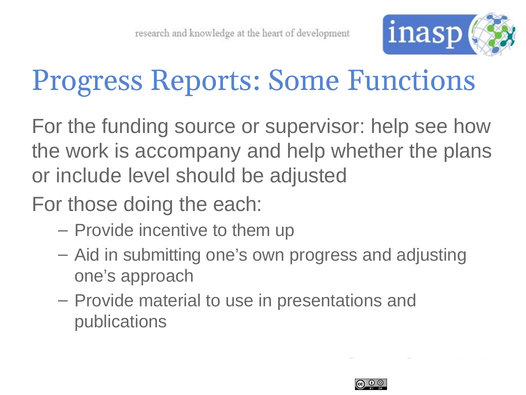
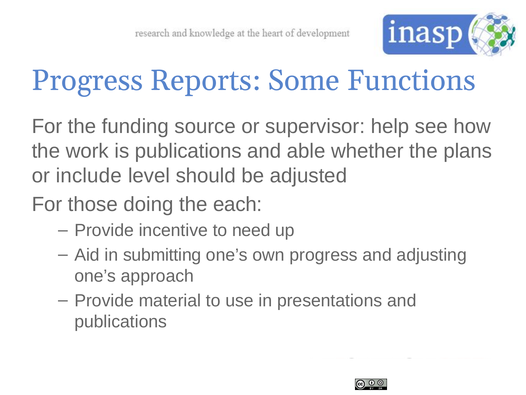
is accompany: accompany -> publications (188, 151)
and help: help -> able (306, 151)
them: them -> need (251, 230)
